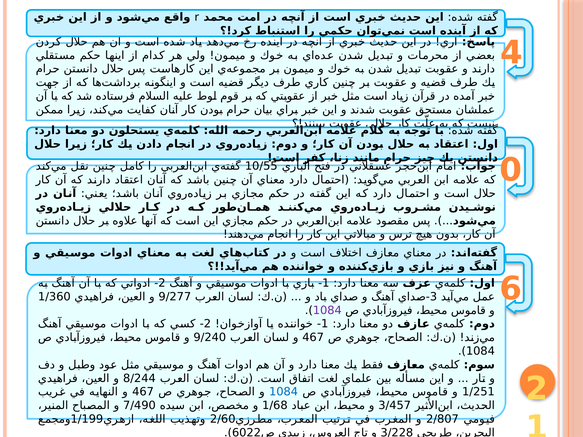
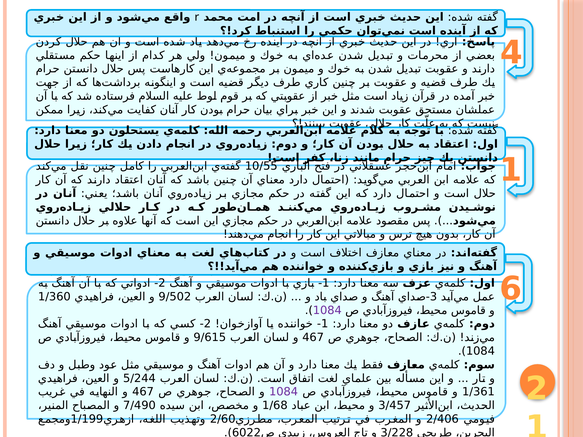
0: 0 -> 1 (511, 170)
9/277: 9/277 -> 9/502 (175, 297)
9/240: 9/240 -> 9/615 (210, 338)
8/244: 8/244 -> 5/244 (139, 379)
1084 colour: blue -> purple (284, 392)
1/251: 1/251 -> 1/361 (478, 392)
2/807: 2/807 -> 2/406 (442, 419)
